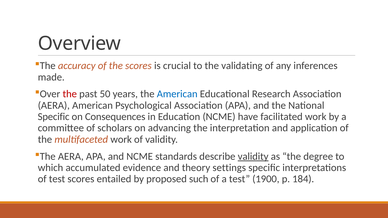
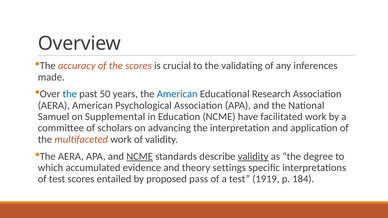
the colour: red -> blue (70, 94)
Specific: Specific -> Samuel (54, 117)
Consequences: Consequences -> Supplemental (115, 117)
NCME underline: none -> present (140, 157)
such: such -> pass (199, 179)
1900: 1900 -> 1919 (266, 179)
